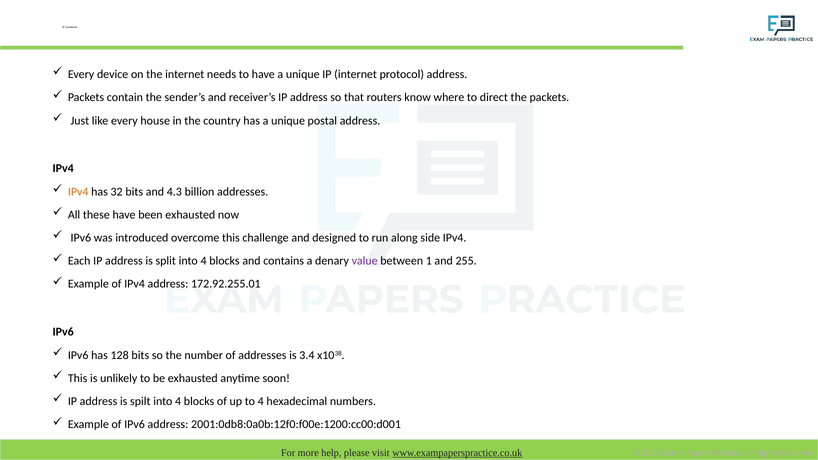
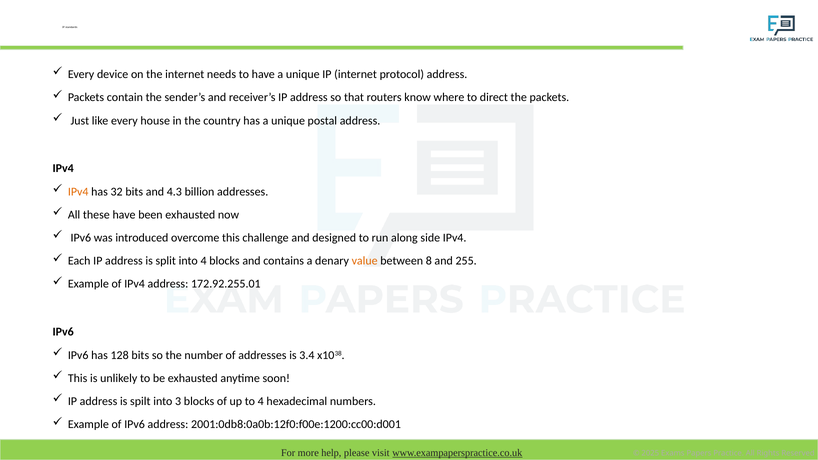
value colour: purple -> orange (365, 261)
1: 1 -> 8 (429, 261)
spilt into 4: 4 -> 3 (178, 401)
